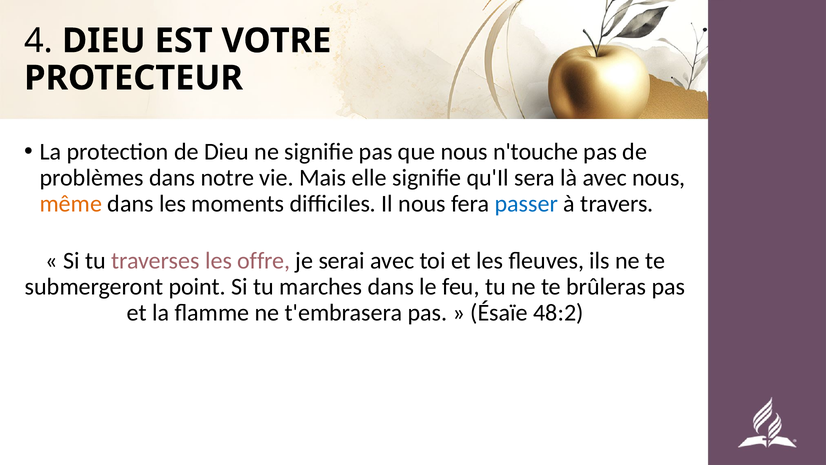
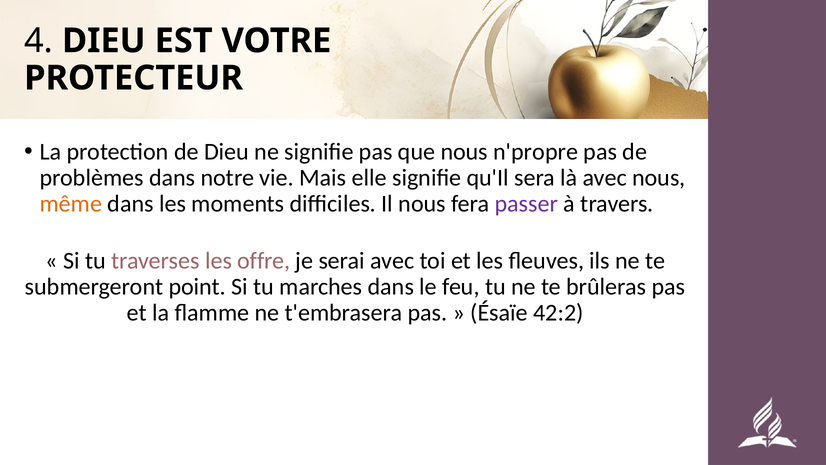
n'touche: n'touche -> n'propre (536, 152)
passer colour: blue -> purple (526, 204)
48:2: 48:2 -> 42:2 (558, 313)
